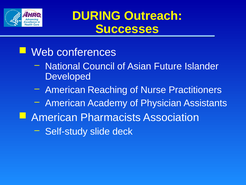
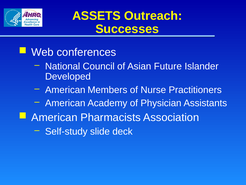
DURING: DURING -> ASSETS (96, 16)
Reaching: Reaching -> Members (107, 90)
